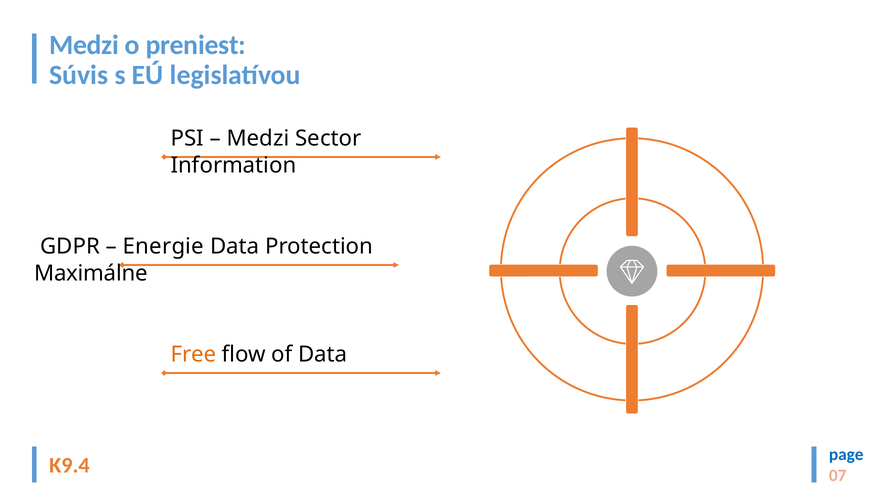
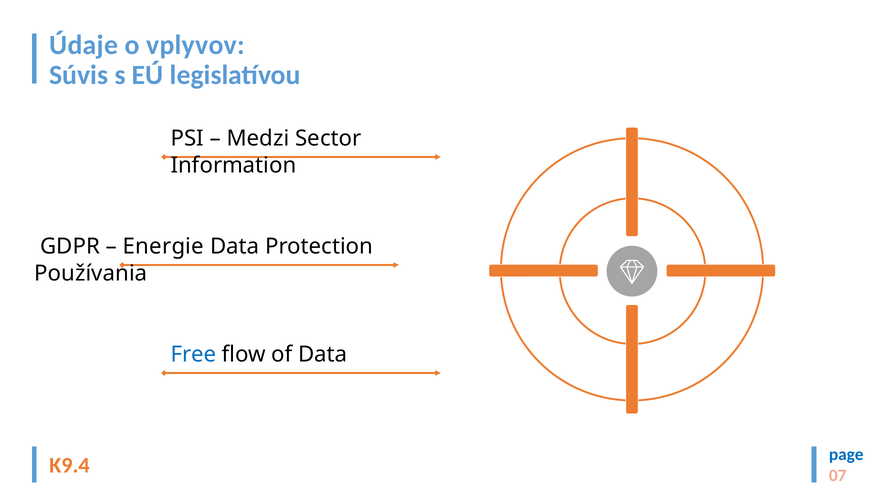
Medzi: Medzi -> Údaje (84, 45)
preniest: preniest -> vplyvov (196, 45)
Maximálne: Maximálne -> Používania (91, 273)
Free colour: orange -> blue (193, 355)
